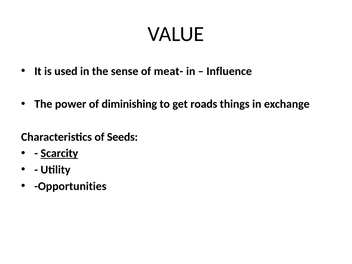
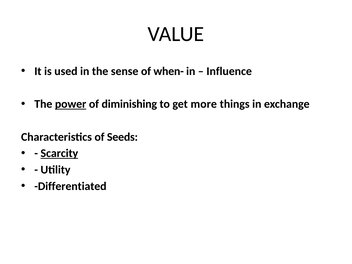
meat-: meat- -> when- (169, 71)
power underline: none -> present (71, 104)
roads: roads -> more (204, 104)
Opportunities: Opportunities -> Differentiated (70, 186)
